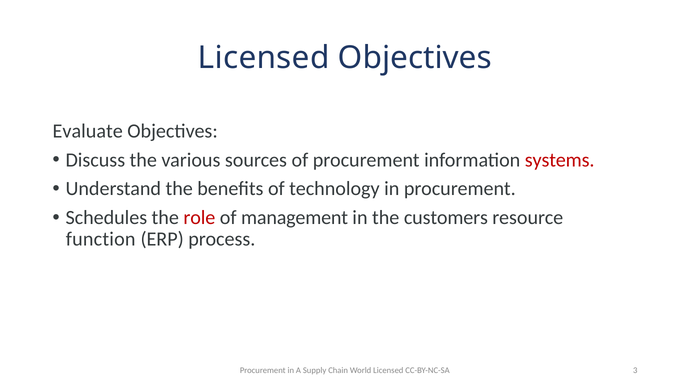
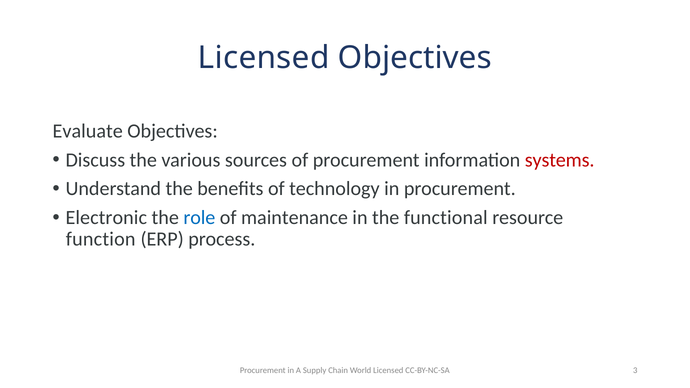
Schedules: Schedules -> Electronic (106, 218)
role colour: red -> blue (199, 218)
management: management -> maintenance (294, 218)
customers: customers -> functional (446, 218)
